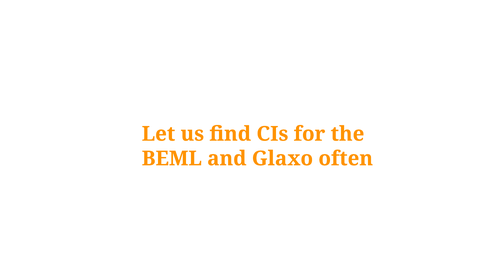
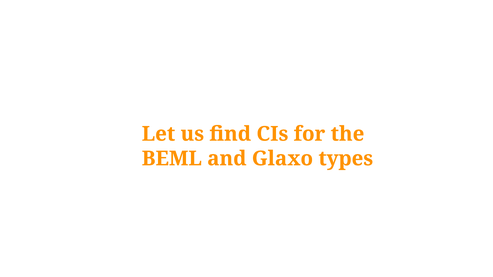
often: often -> types (346, 159)
